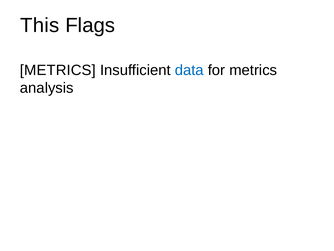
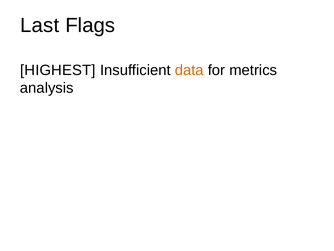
This: This -> Last (40, 25)
METRICS: METRICS -> HIGHEST (58, 70)
data colour: blue -> orange (189, 70)
